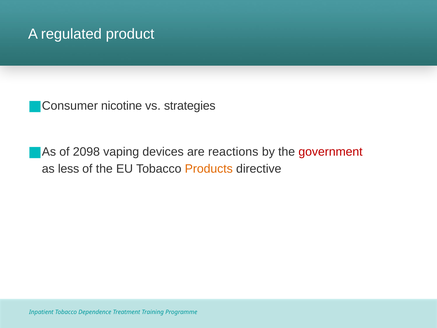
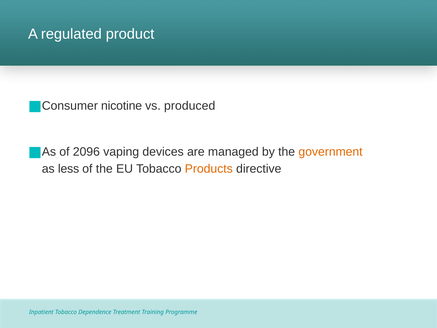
strategies: strategies -> produced (190, 106)
2098: 2098 -> 2096 (86, 152)
reactions: reactions -> managed (233, 152)
government colour: red -> orange (331, 152)
